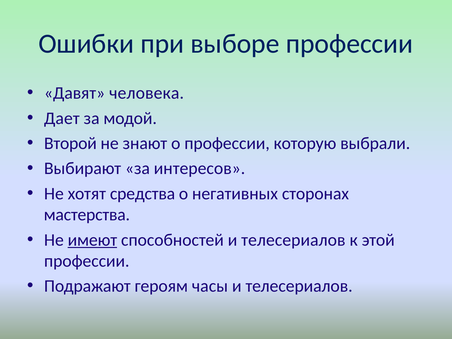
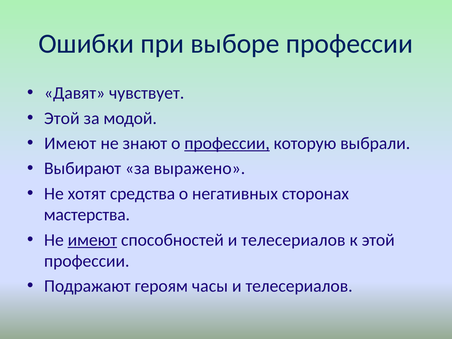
человека: человека -> чувствует (147, 93)
Дает: Дает -> Этой (62, 118)
Второй: Второй -> Имеют (70, 143)
профессии underline: none -> present (227, 143)
интересов: интересов -> выражено (199, 169)
